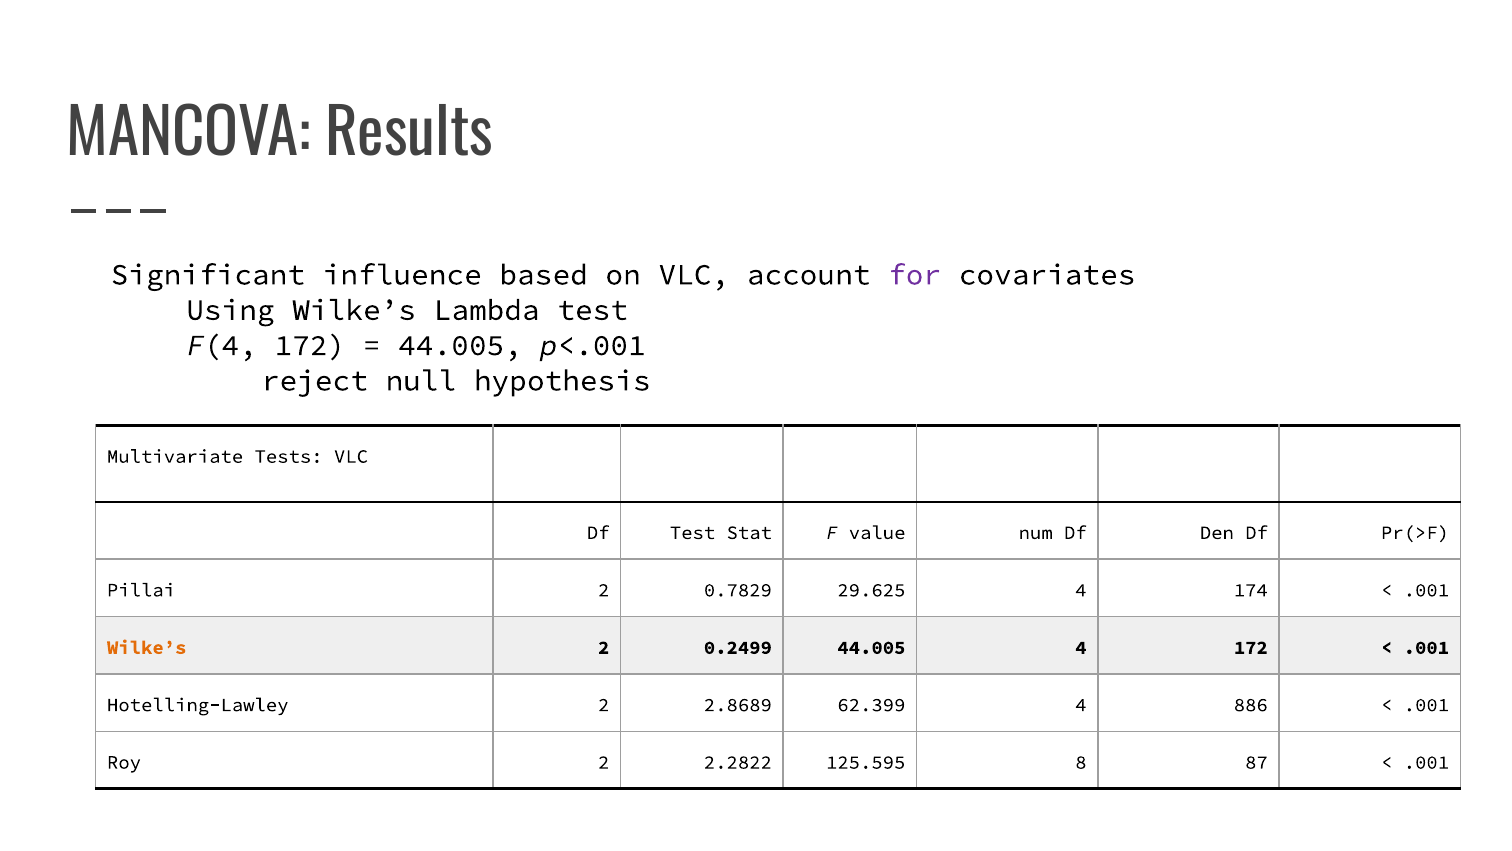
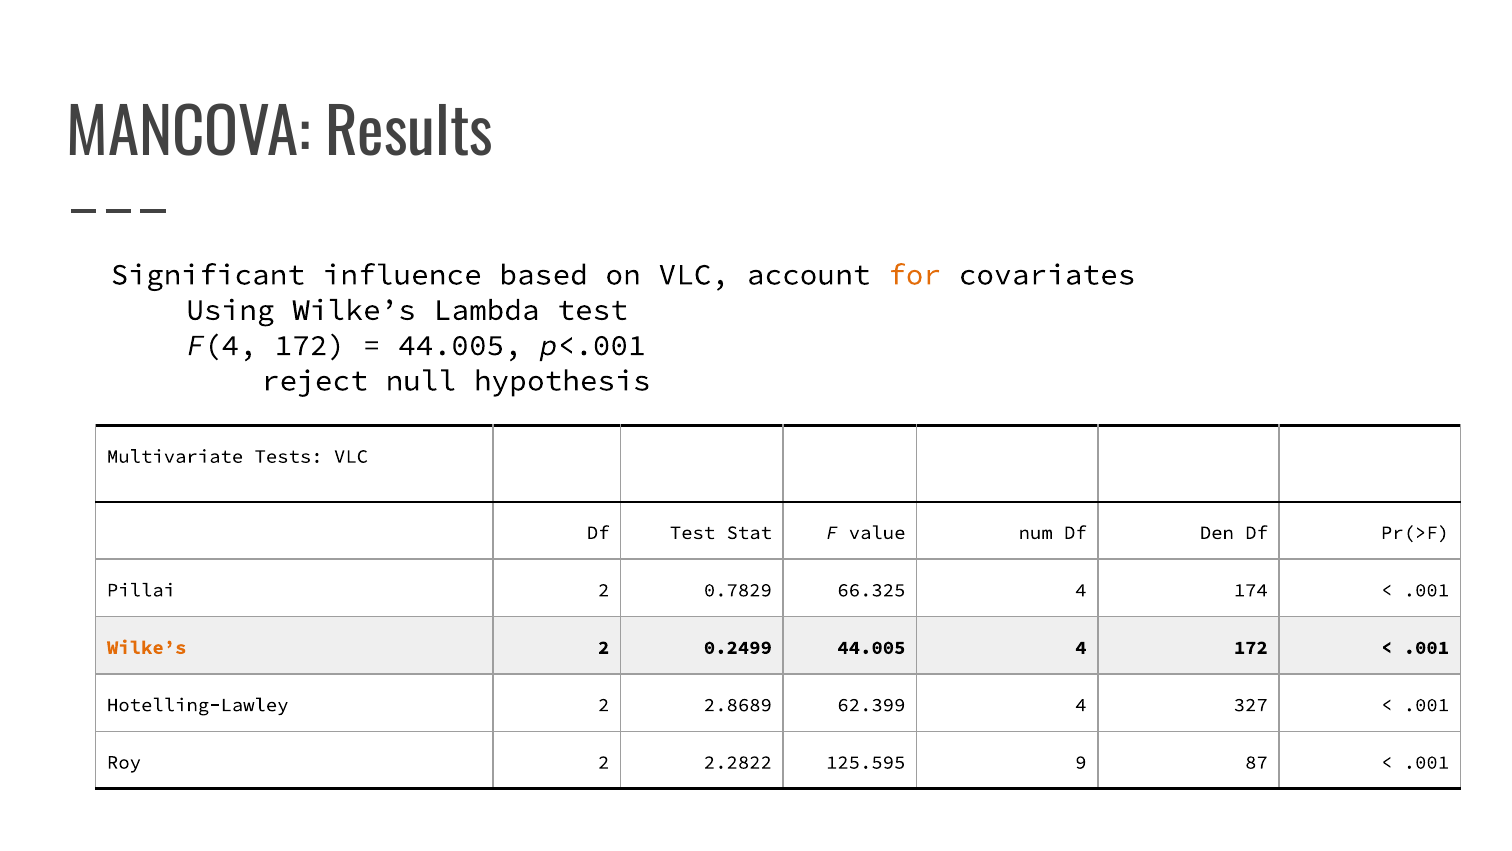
for colour: purple -> orange (915, 275)
29.625: 29.625 -> 66.325 (871, 590)
886: 886 -> 327 (1251, 705)
8: 8 -> 9 (1081, 762)
